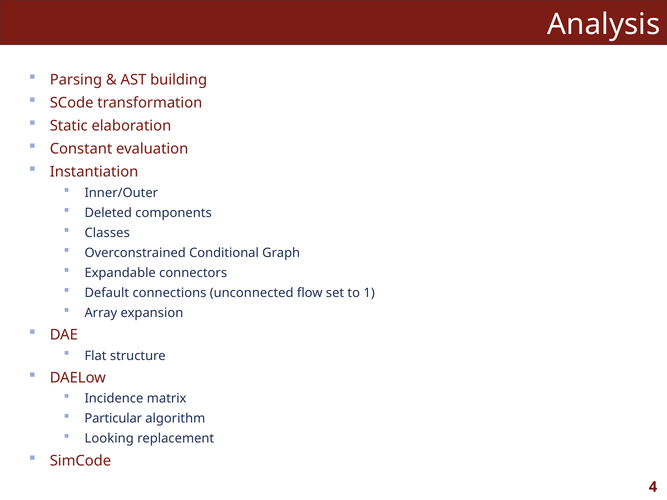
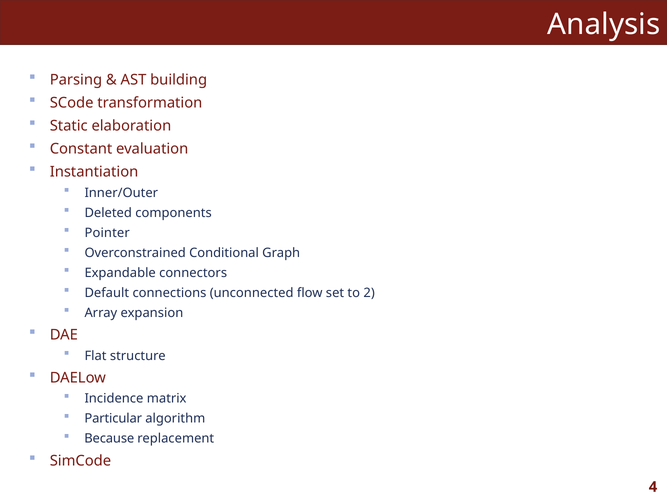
Classes: Classes -> Pointer (107, 233)
1: 1 -> 2 (369, 293)
Looking: Looking -> Because (109, 439)
